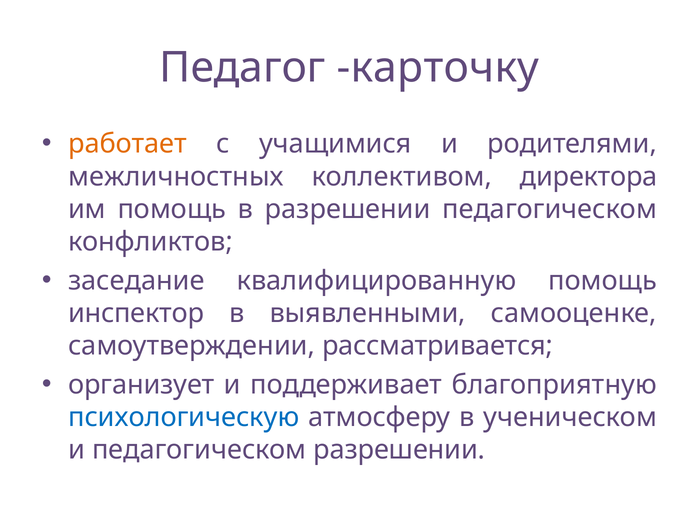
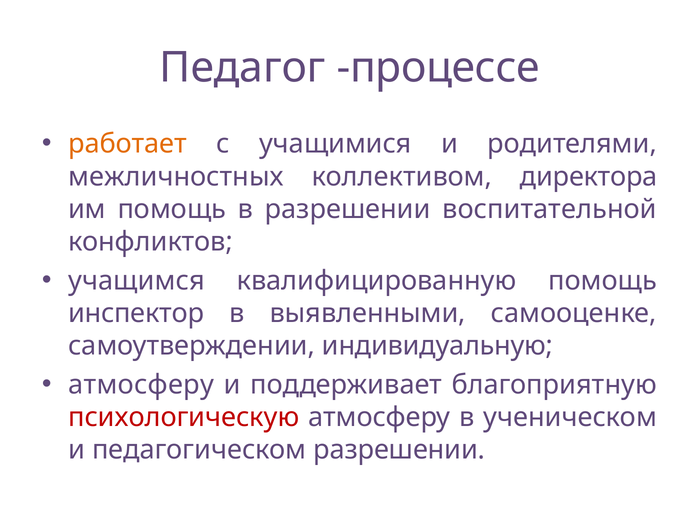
карточку: карточку -> процессе (438, 68)
разрешении педагогическом: педагогическом -> воспитательной (550, 209)
заседание: заседание -> учащимся (136, 281)
рассматривается: рассматривается -> индивидуальную (437, 346)
организует: организует -> атмосферу (141, 385)
психологическую colour: blue -> red (184, 418)
